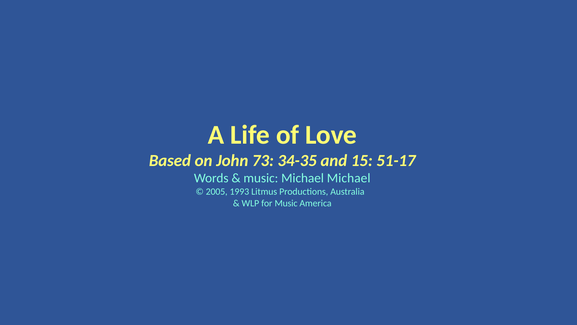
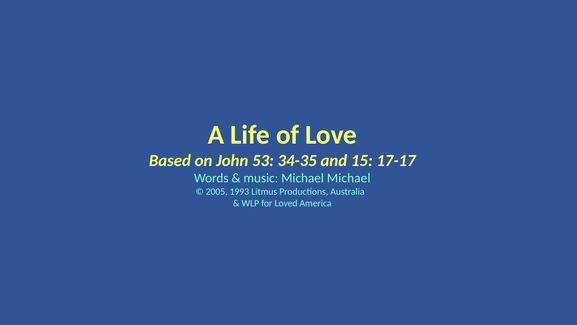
73: 73 -> 53 (263, 160)
51-17: 51-17 -> 17-17 (396, 160)
for Music: Music -> Loved (286, 203)
